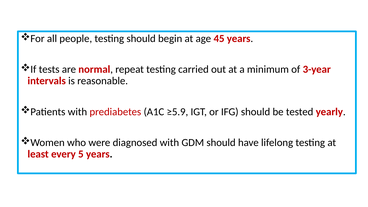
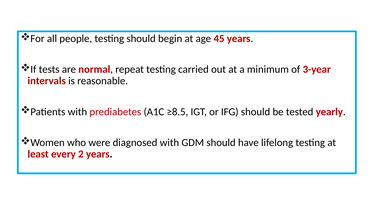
≥5.9: ≥5.9 -> ≥8.5 (177, 112)
5: 5 -> 2 (81, 154)
